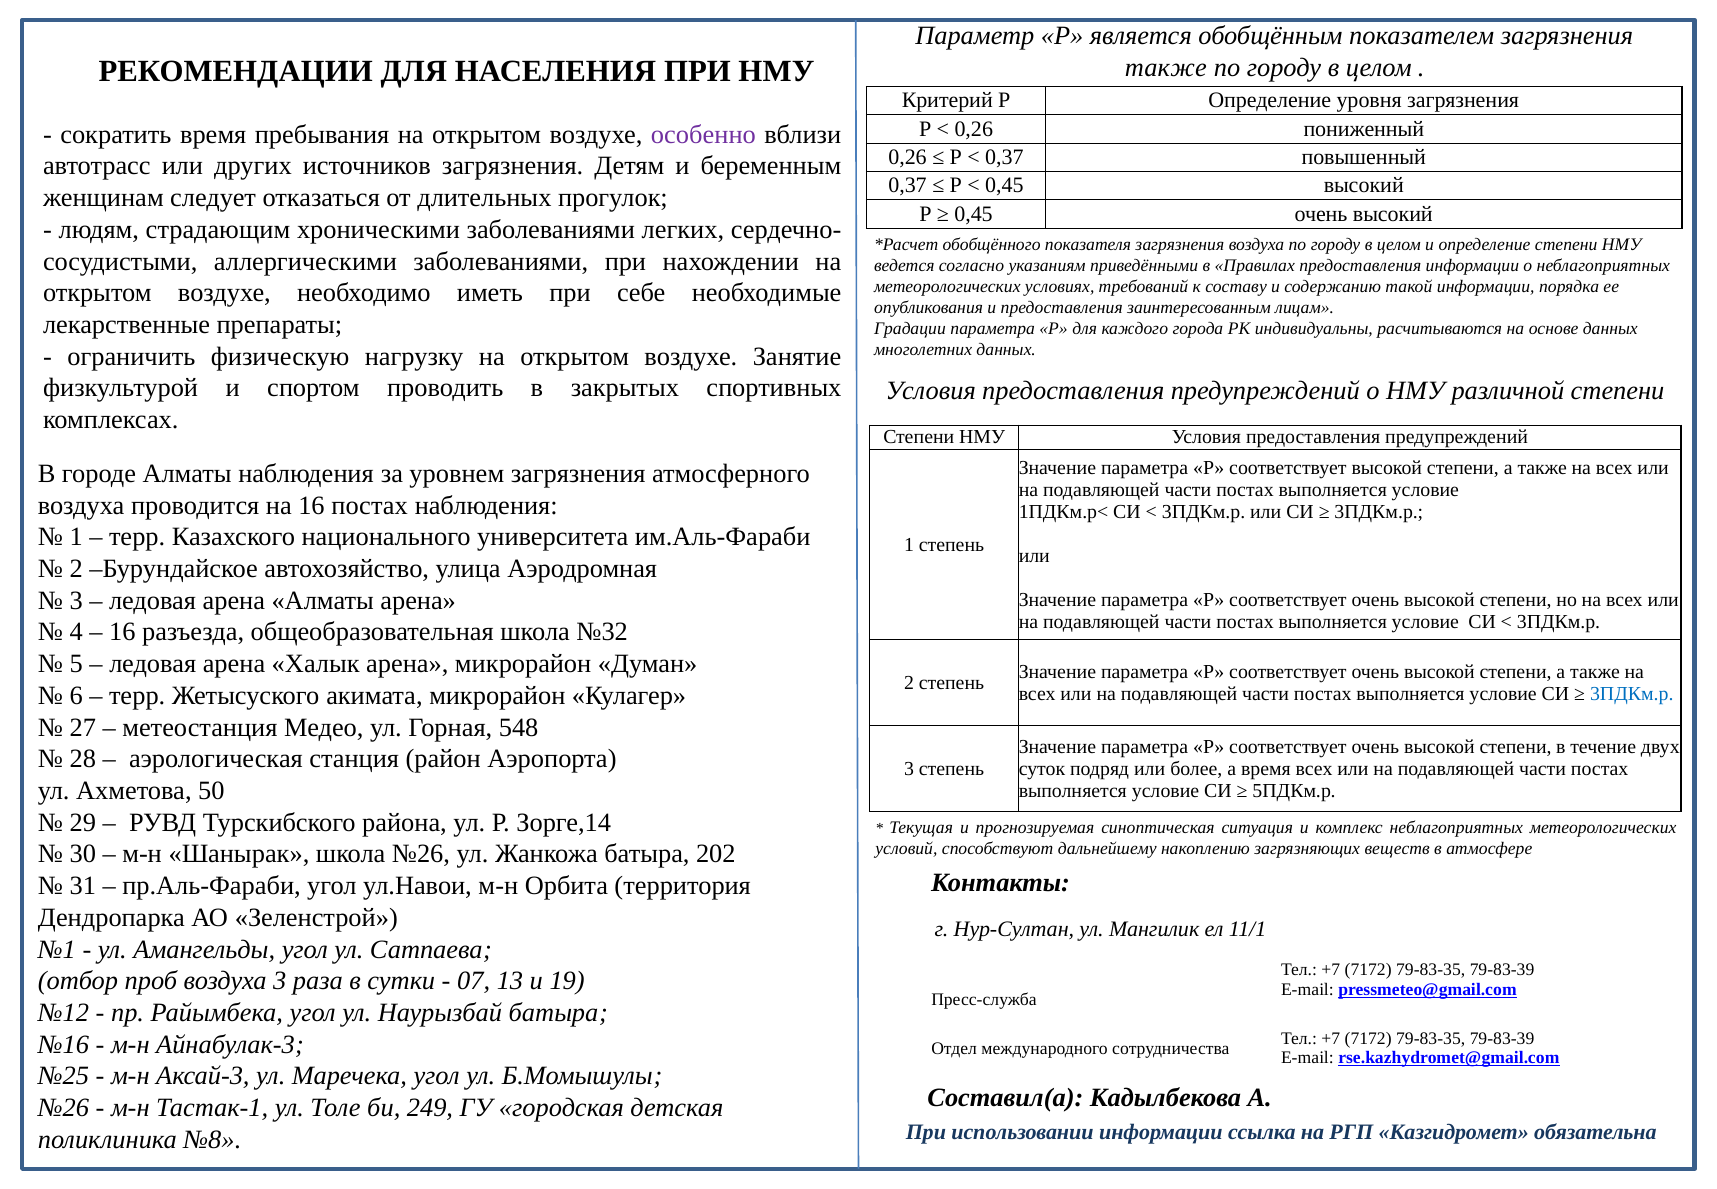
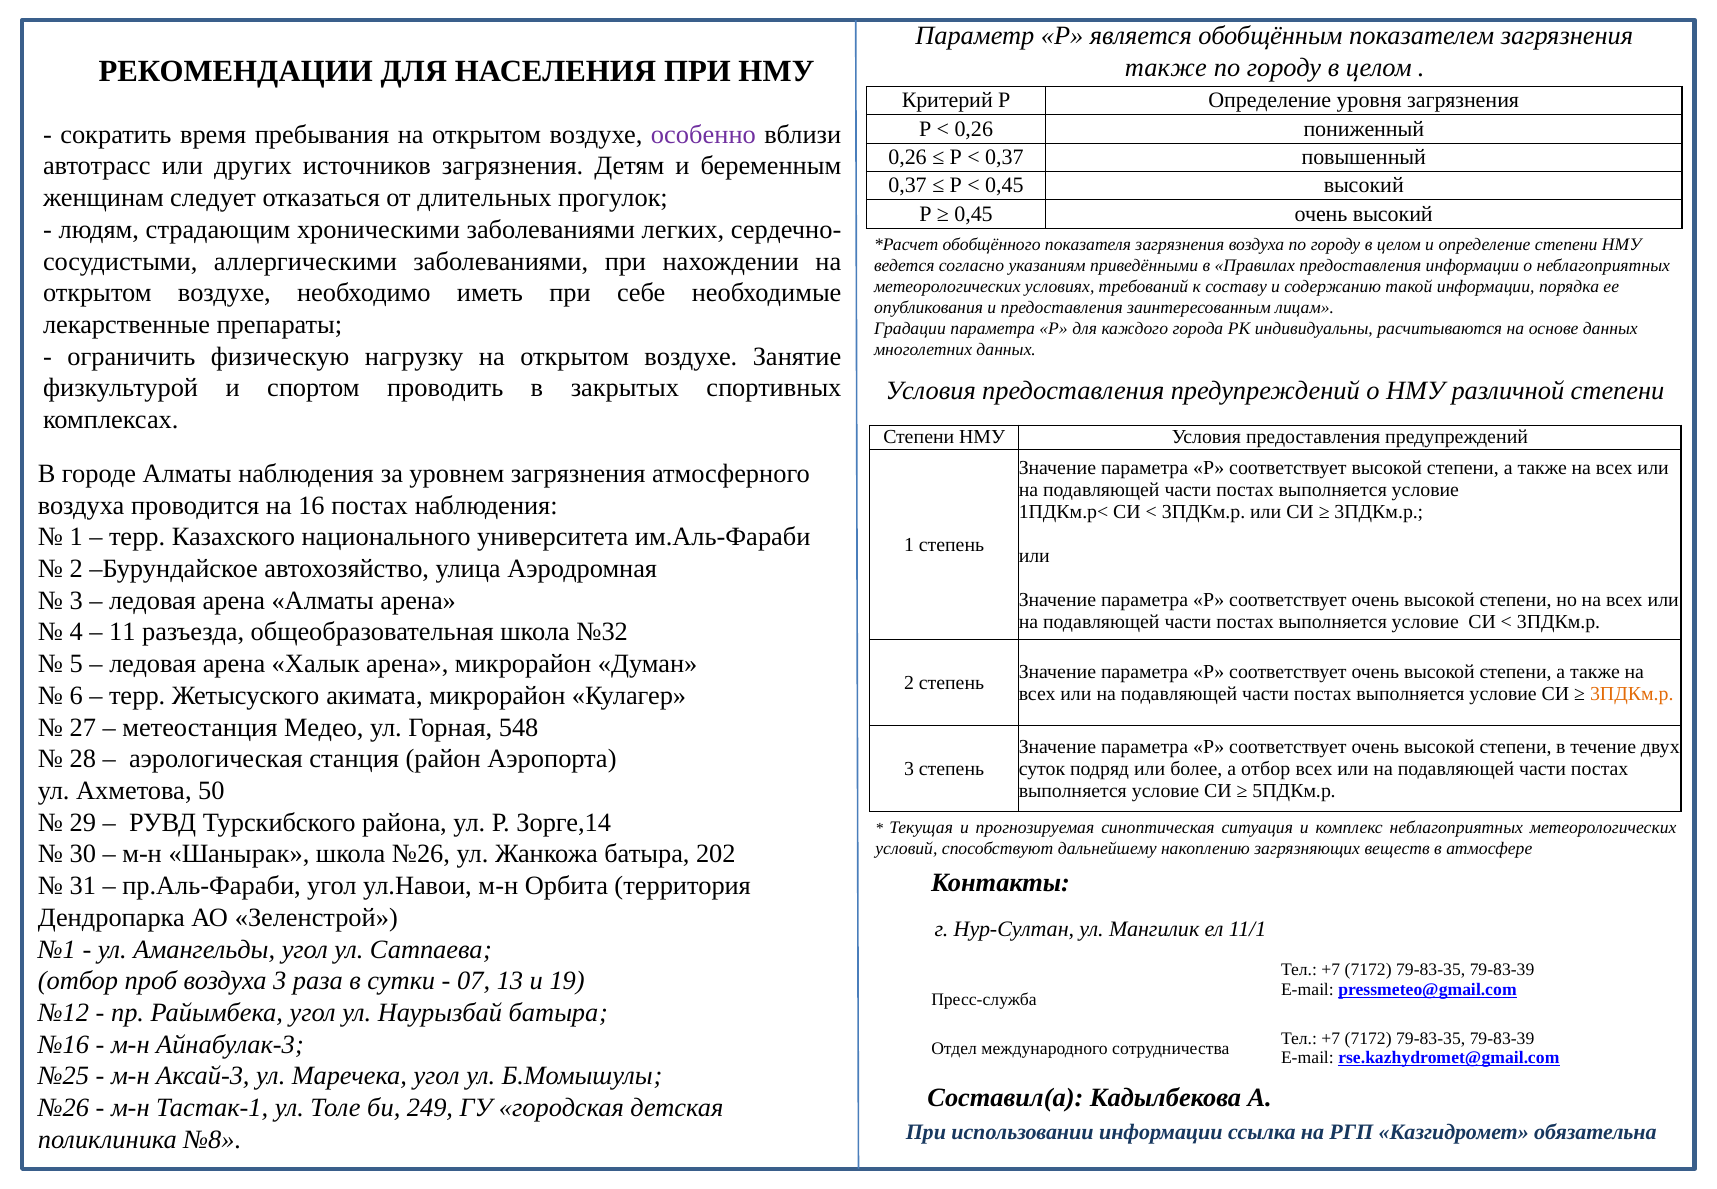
16: 16 -> 11 (122, 632)
3ПДКм.р colour: blue -> orange (1632, 694)
а время: время -> отбор (1266, 769)
